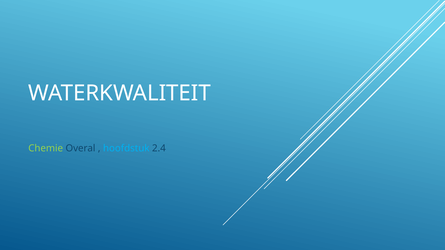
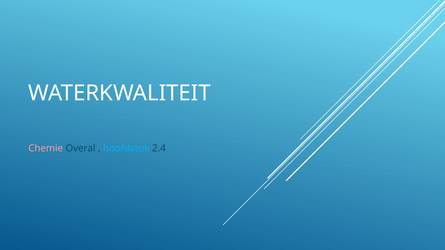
Chemie colour: light green -> pink (46, 148)
